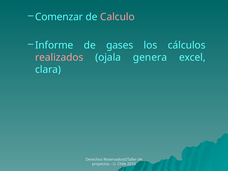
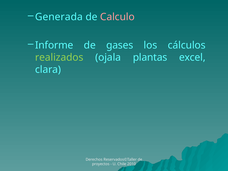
Comenzar: Comenzar -> Generada (59, 17)
realizados colour: pink -> light green (59, 57)
genera: genera -> plantas (150, 57)
